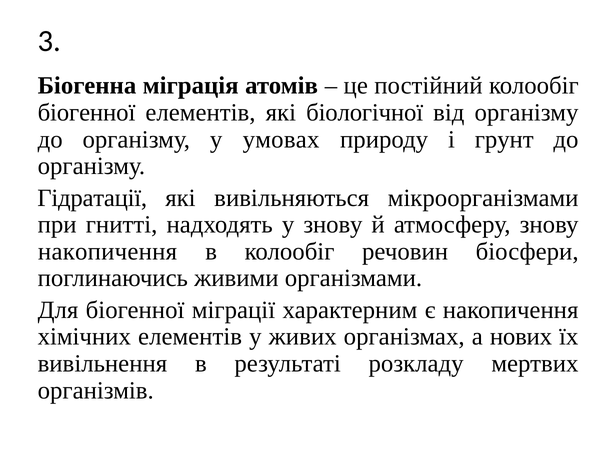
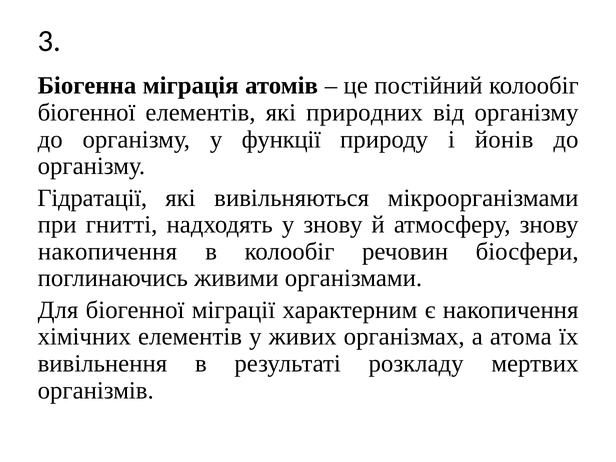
біологічної: біологічної -> природних (365, 113)
умовах: умовах -> функції (281, 139)
грунт: грунт -> йонів (504, 139)
нових: нових -> атома (521, 337)
